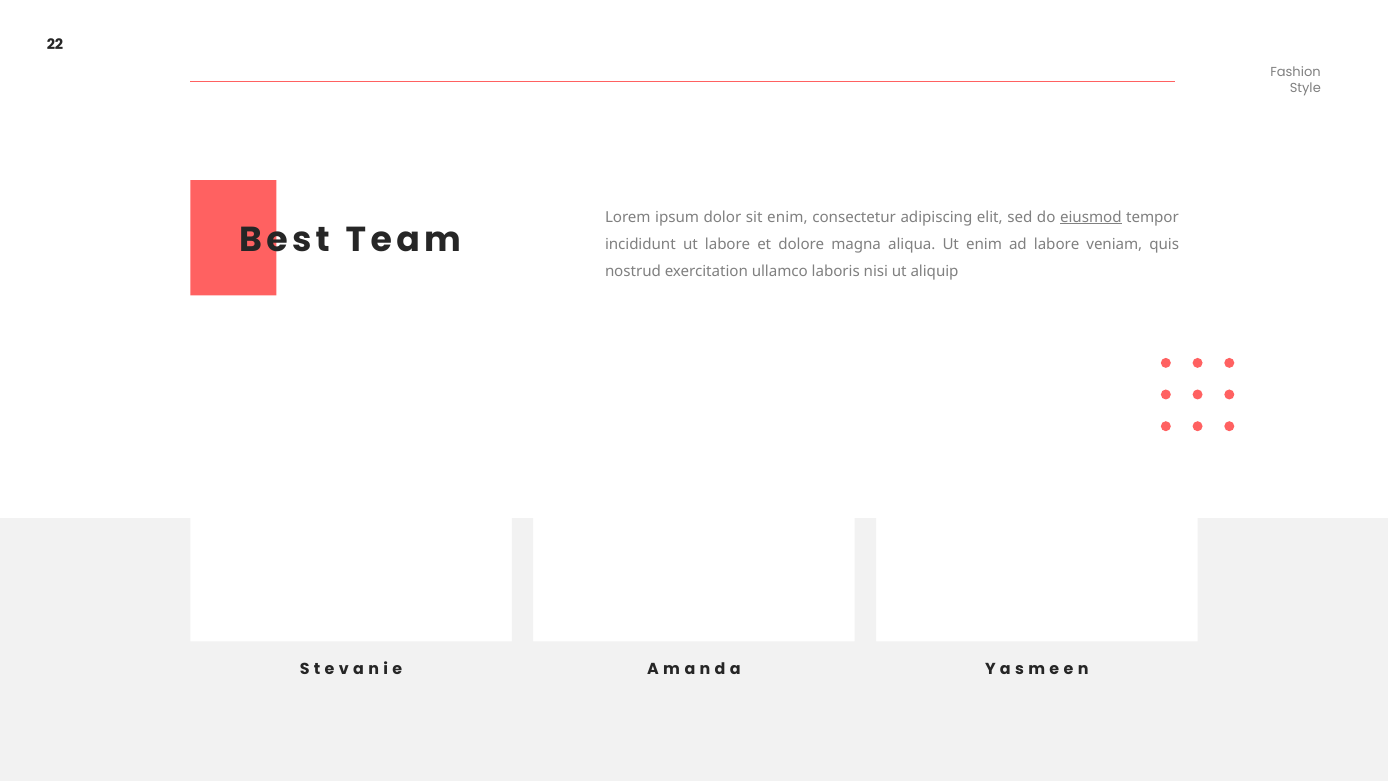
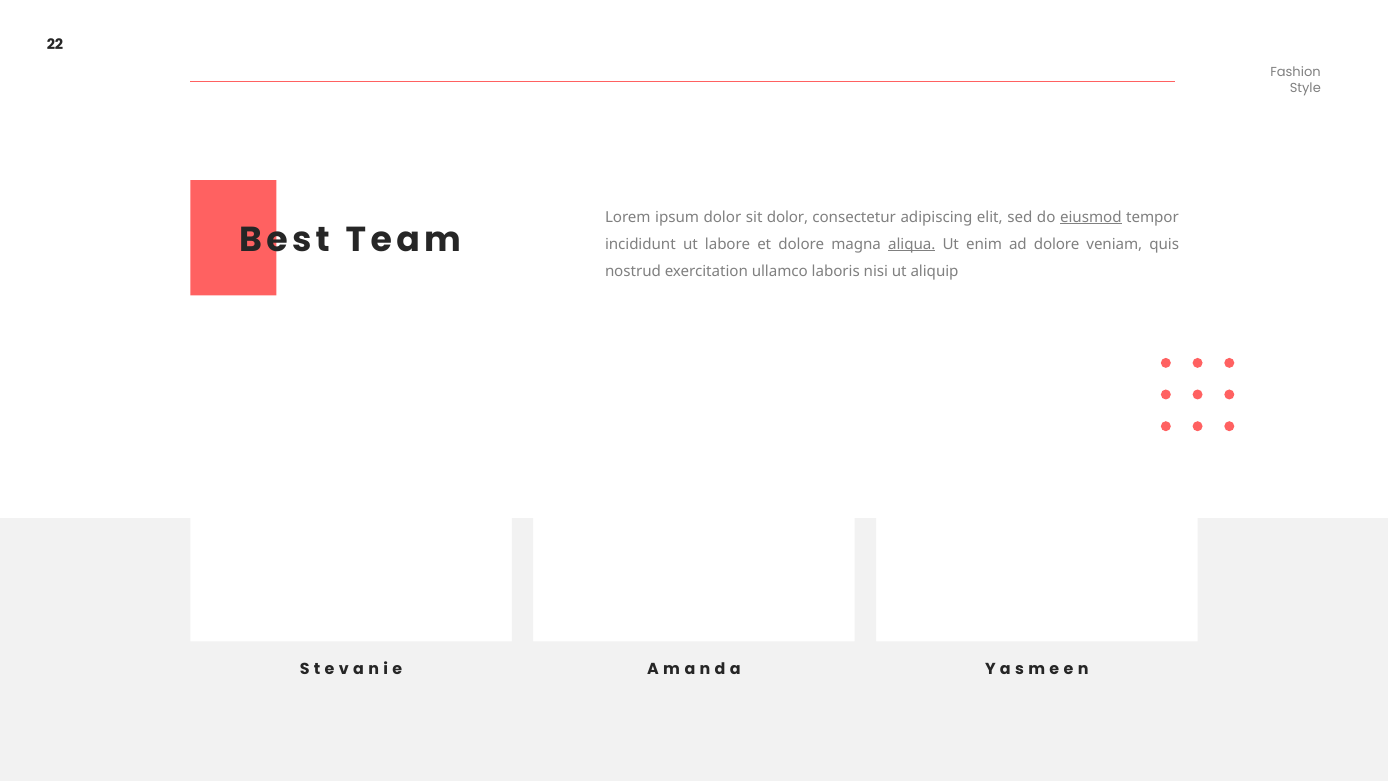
sit enim: enim -> dolor (788, 217)
aliqua underline: none -> present (912, 244)
ad labore: labore -> dolore (1057, 244)
